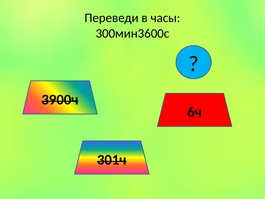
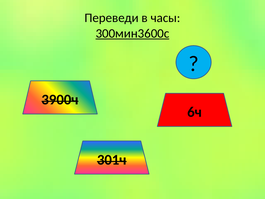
300мин3600с underline: none -> present (132, 33)
